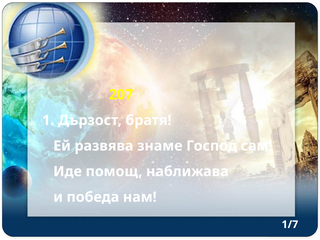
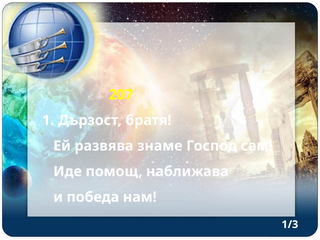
1/7: 1/7 -> 1/3 (290, 224)
